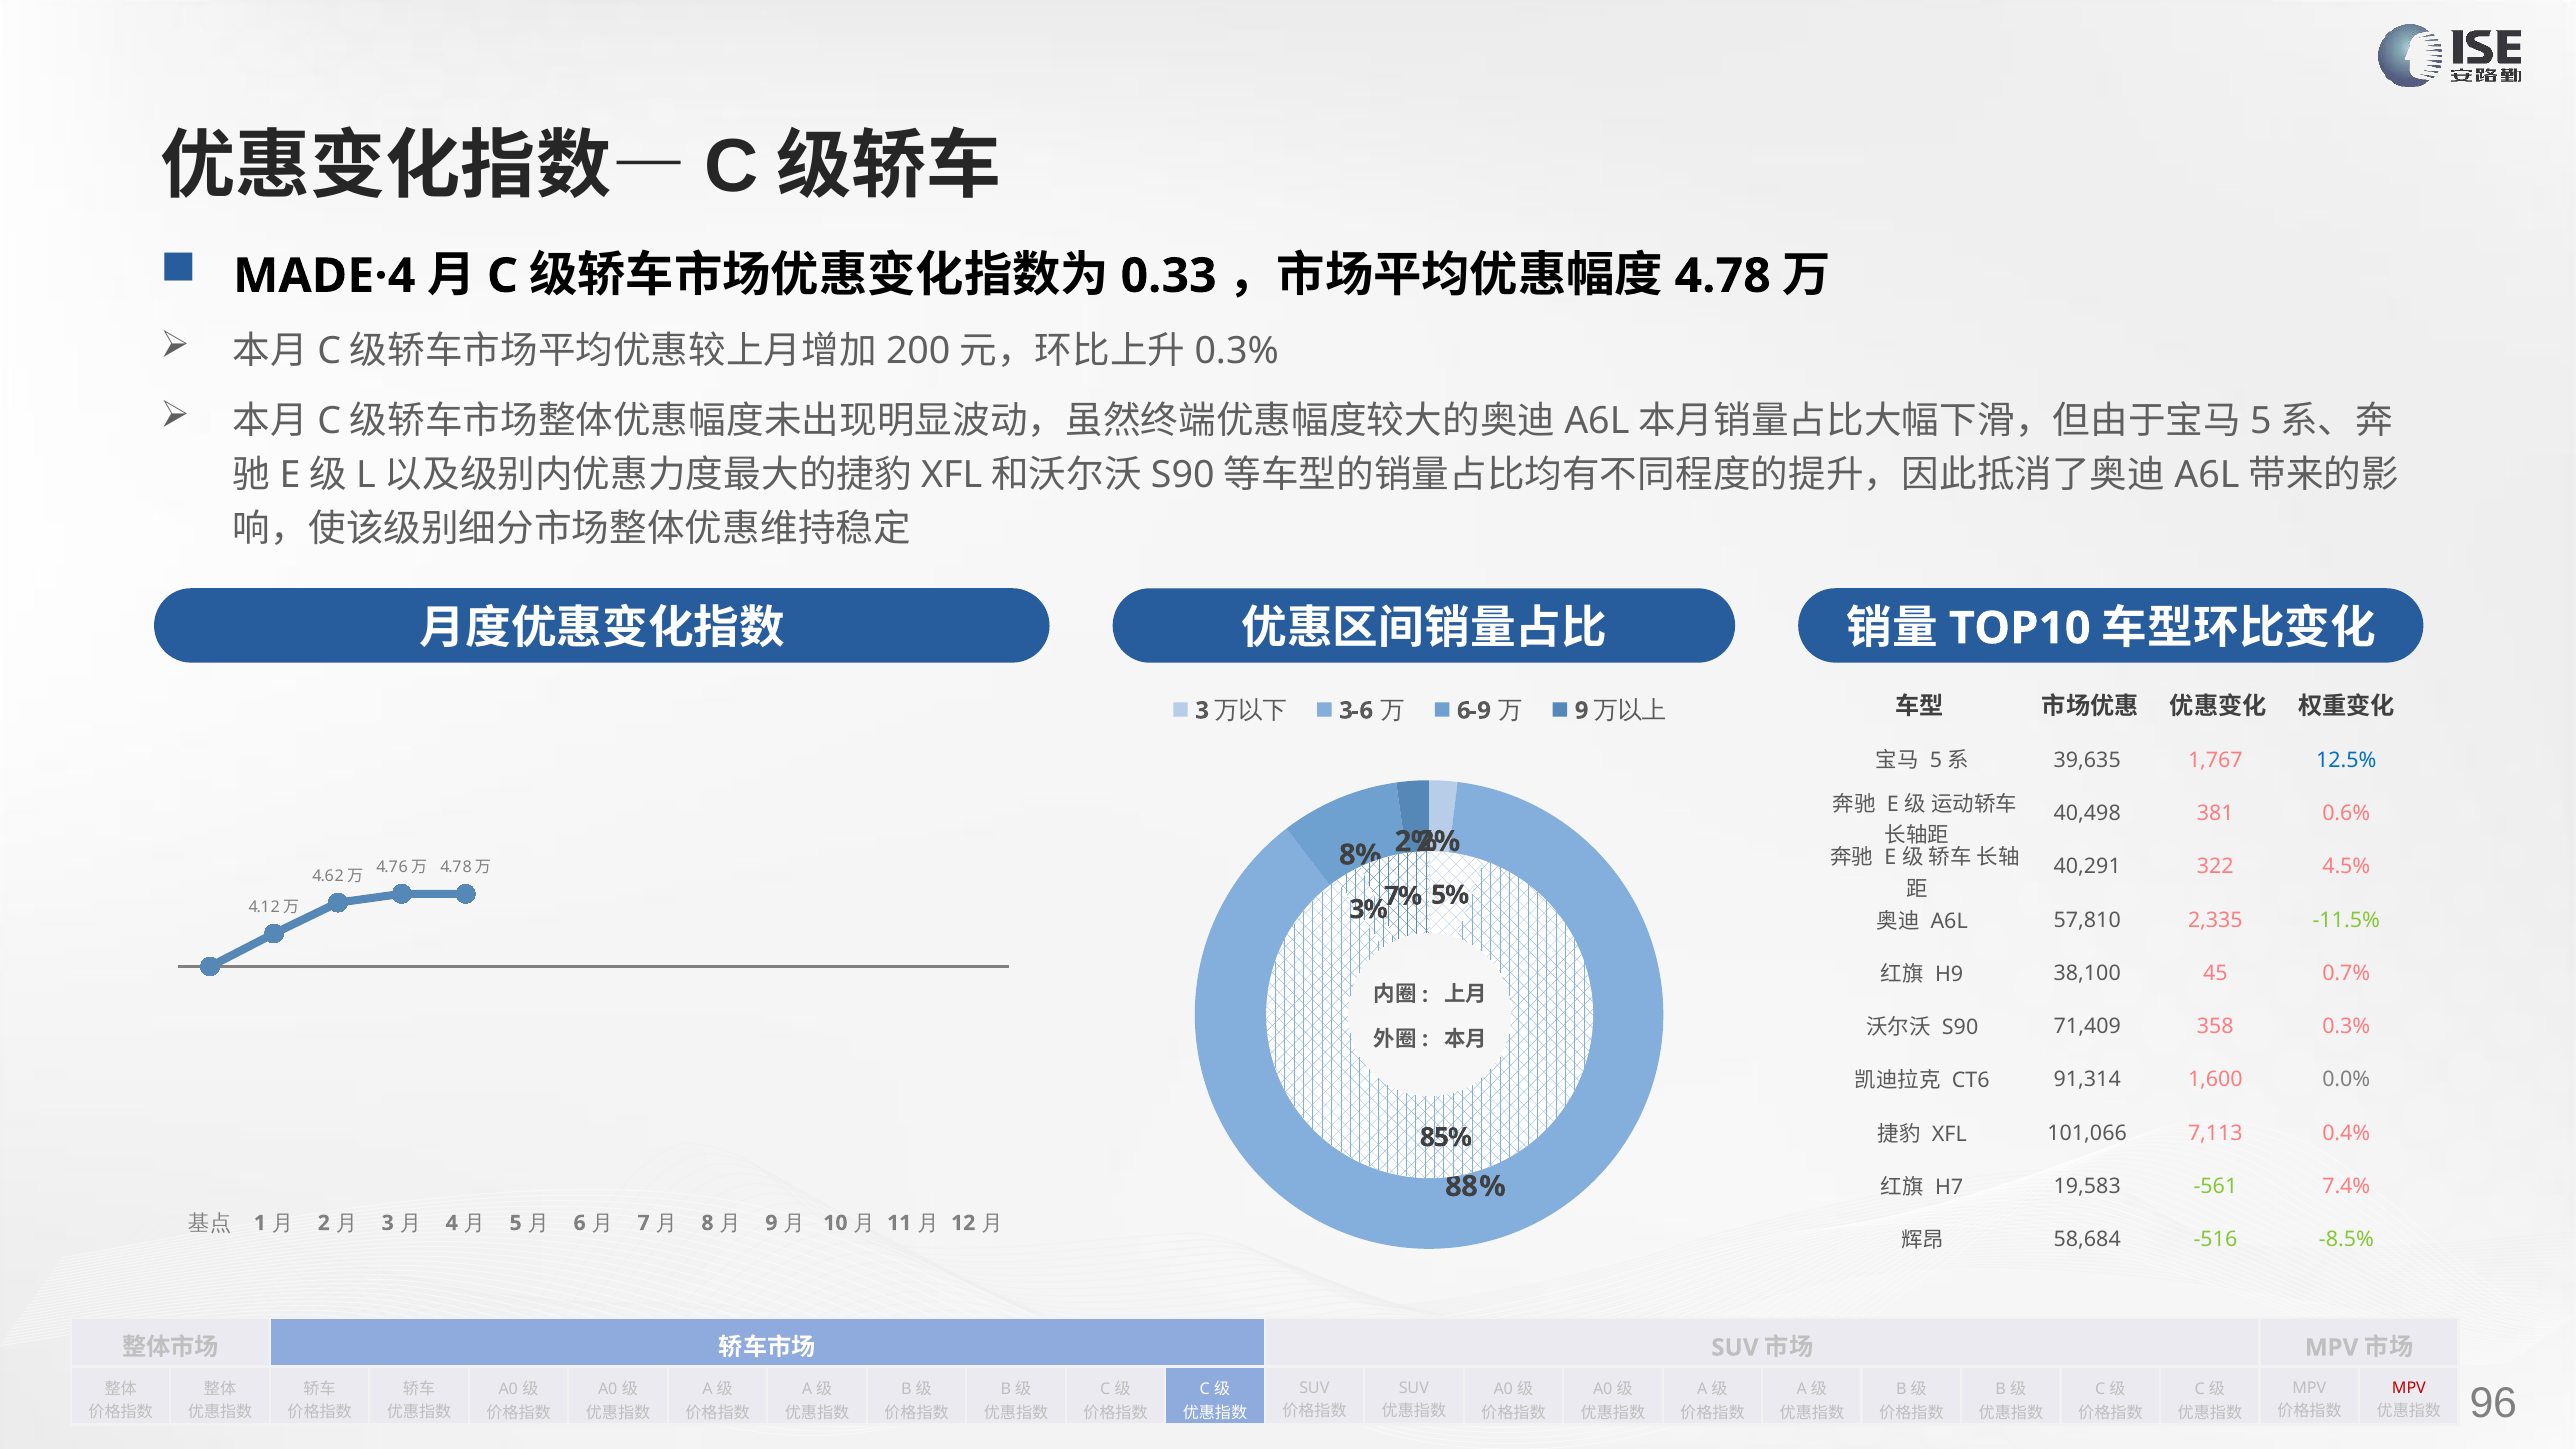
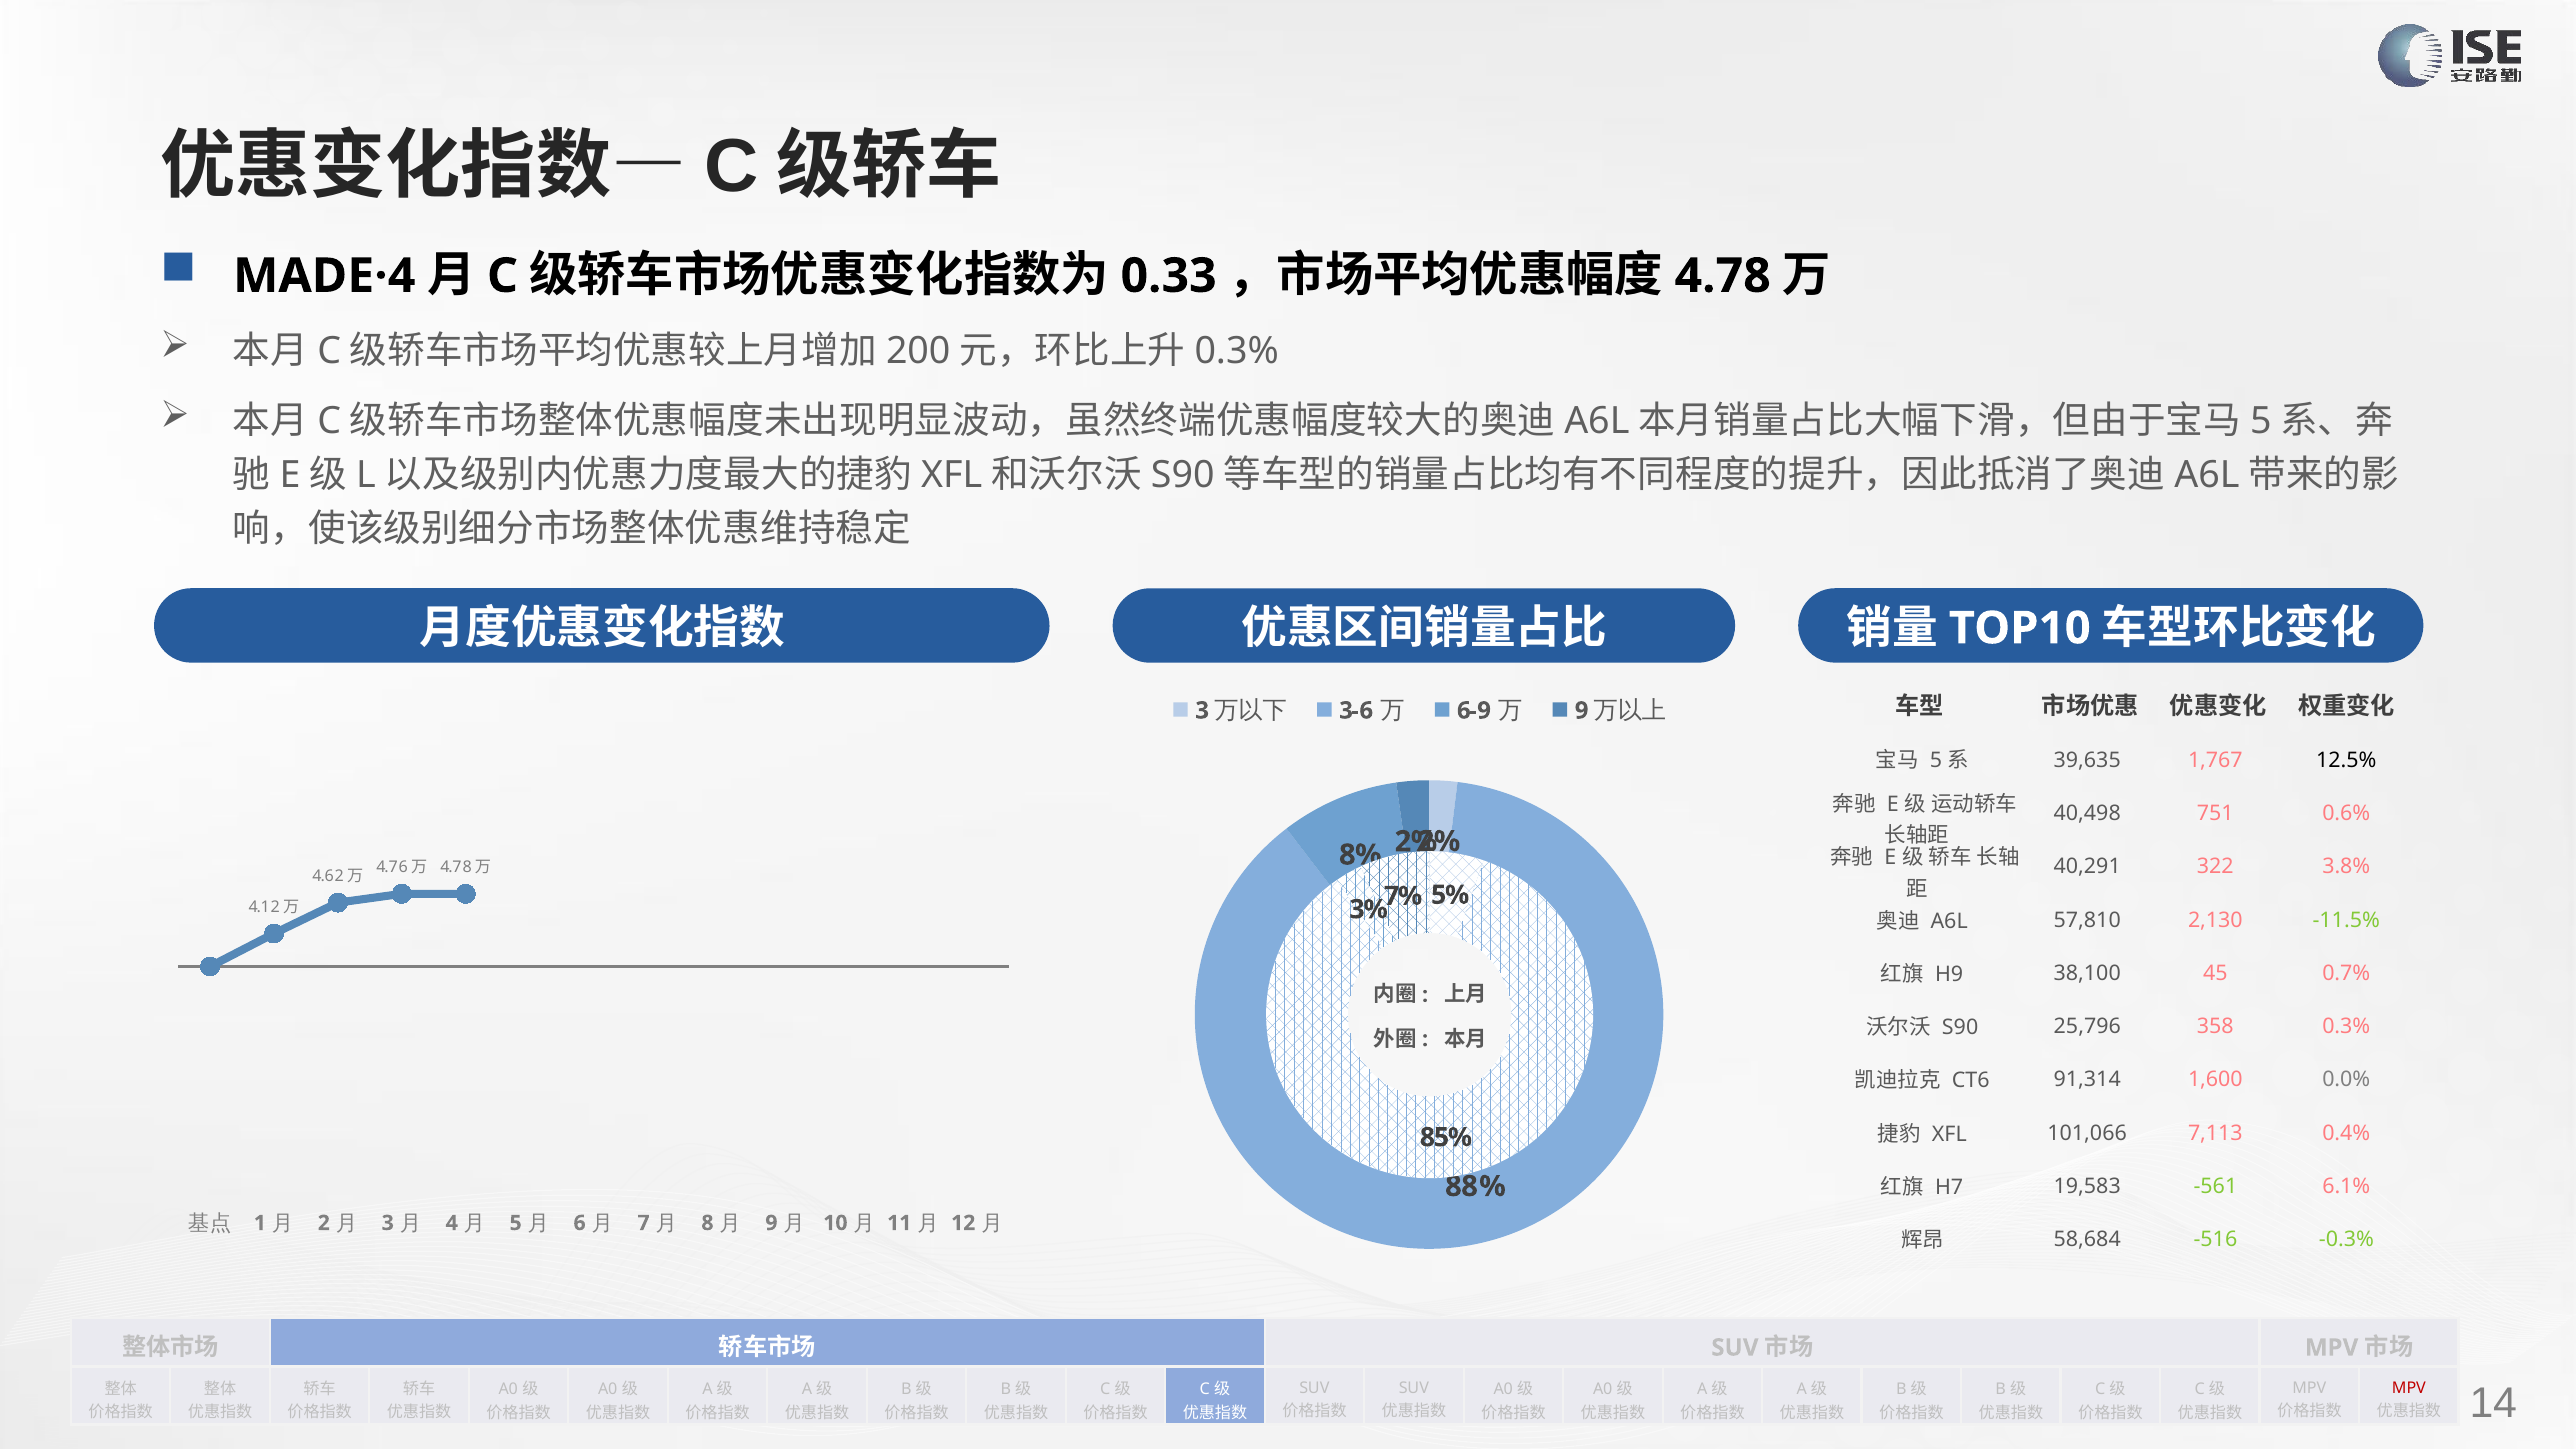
12.5% colour: blue -> black (2346, 760)
381: 381 -> 751 (2215, 813)
4.5%: 4.5% -> 3.8% (2346, 867)
2,335: 2,335 -> 2,130 (2215, 920)
71,409: 71,409 -> 25,796 (2087, 1027)
7.4%: 7.4% -> 6.1% (2346, 1186)
-8.5%: -8.5% -> -0.3% (2346, 1240)
96: 96 -> 14 (2493, 1403)
